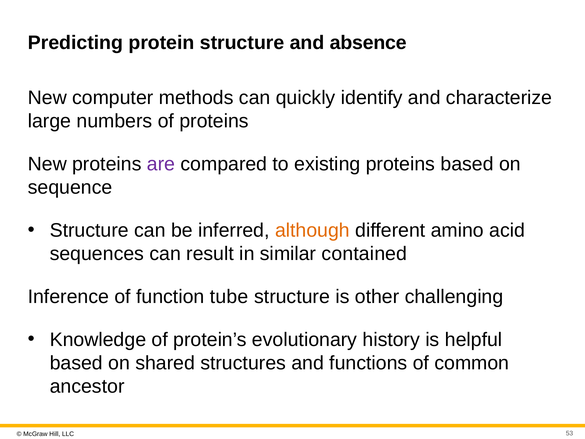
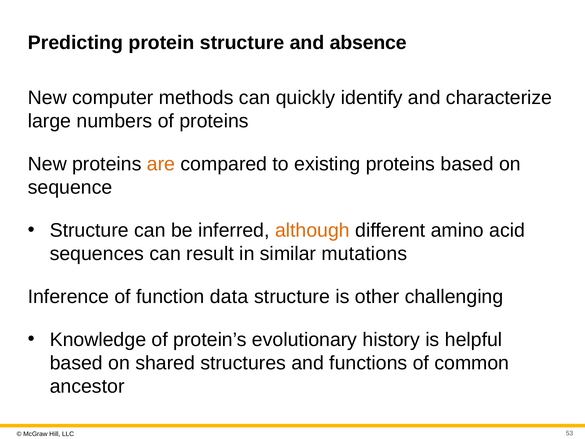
are colour: purple -> orange (161, 164)
contained: contained -> mutations (364, 254)
tube: tube -> data (229, 297)
